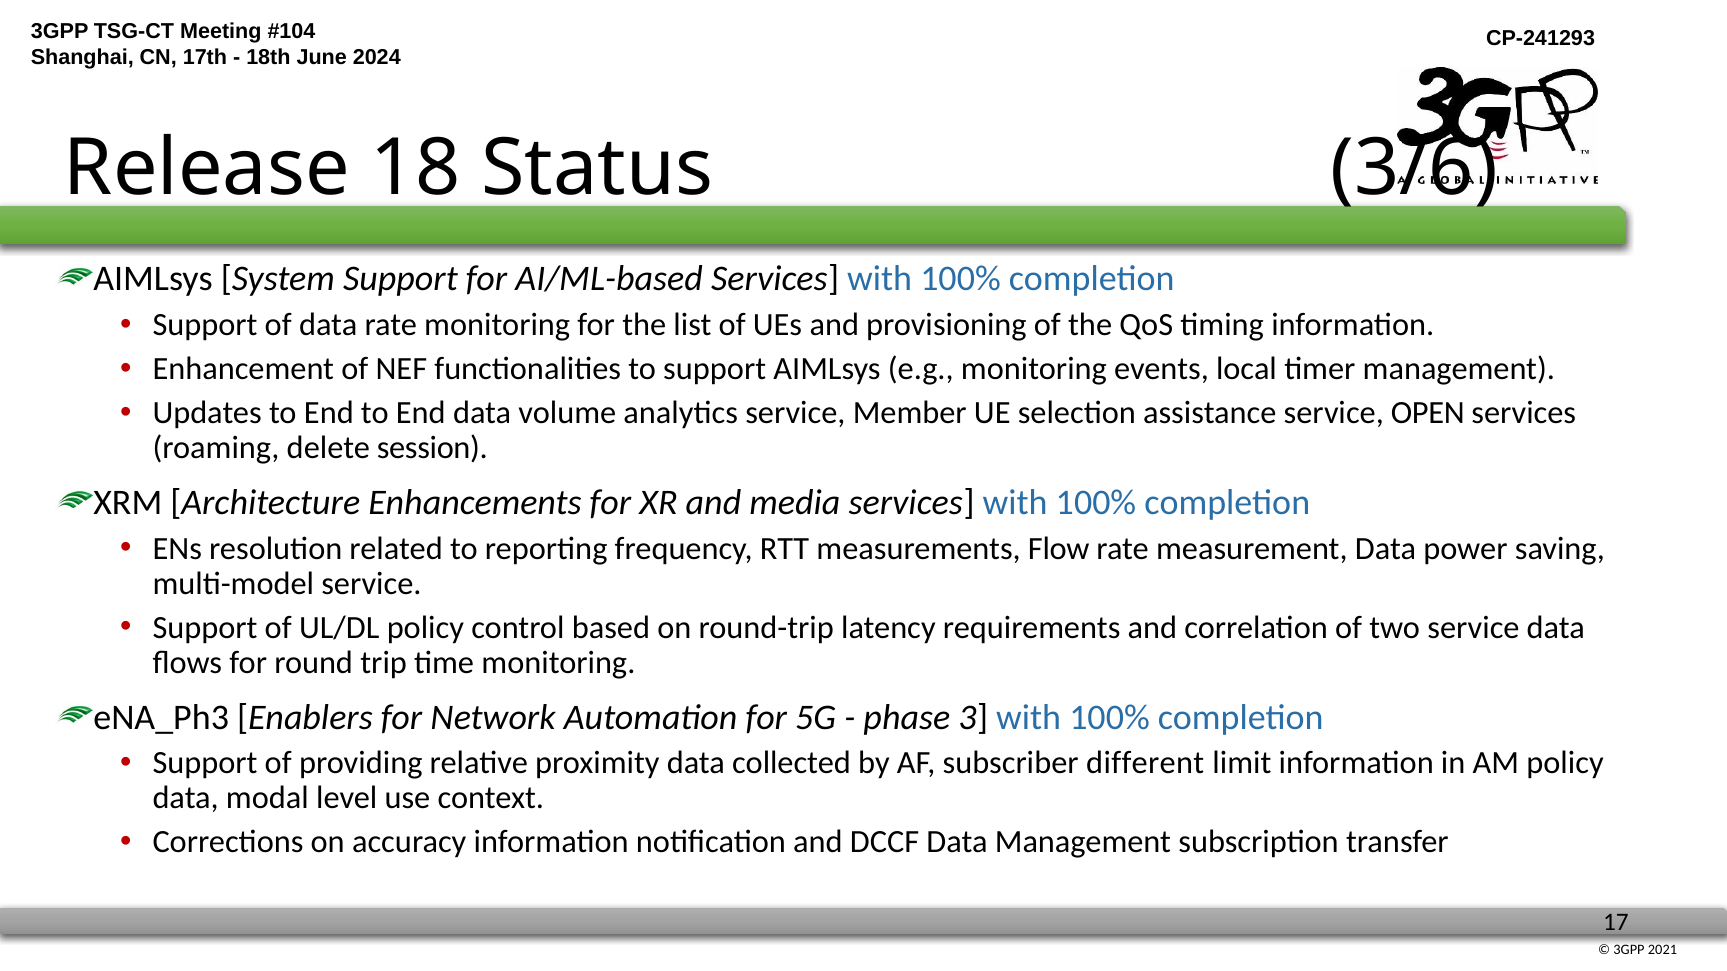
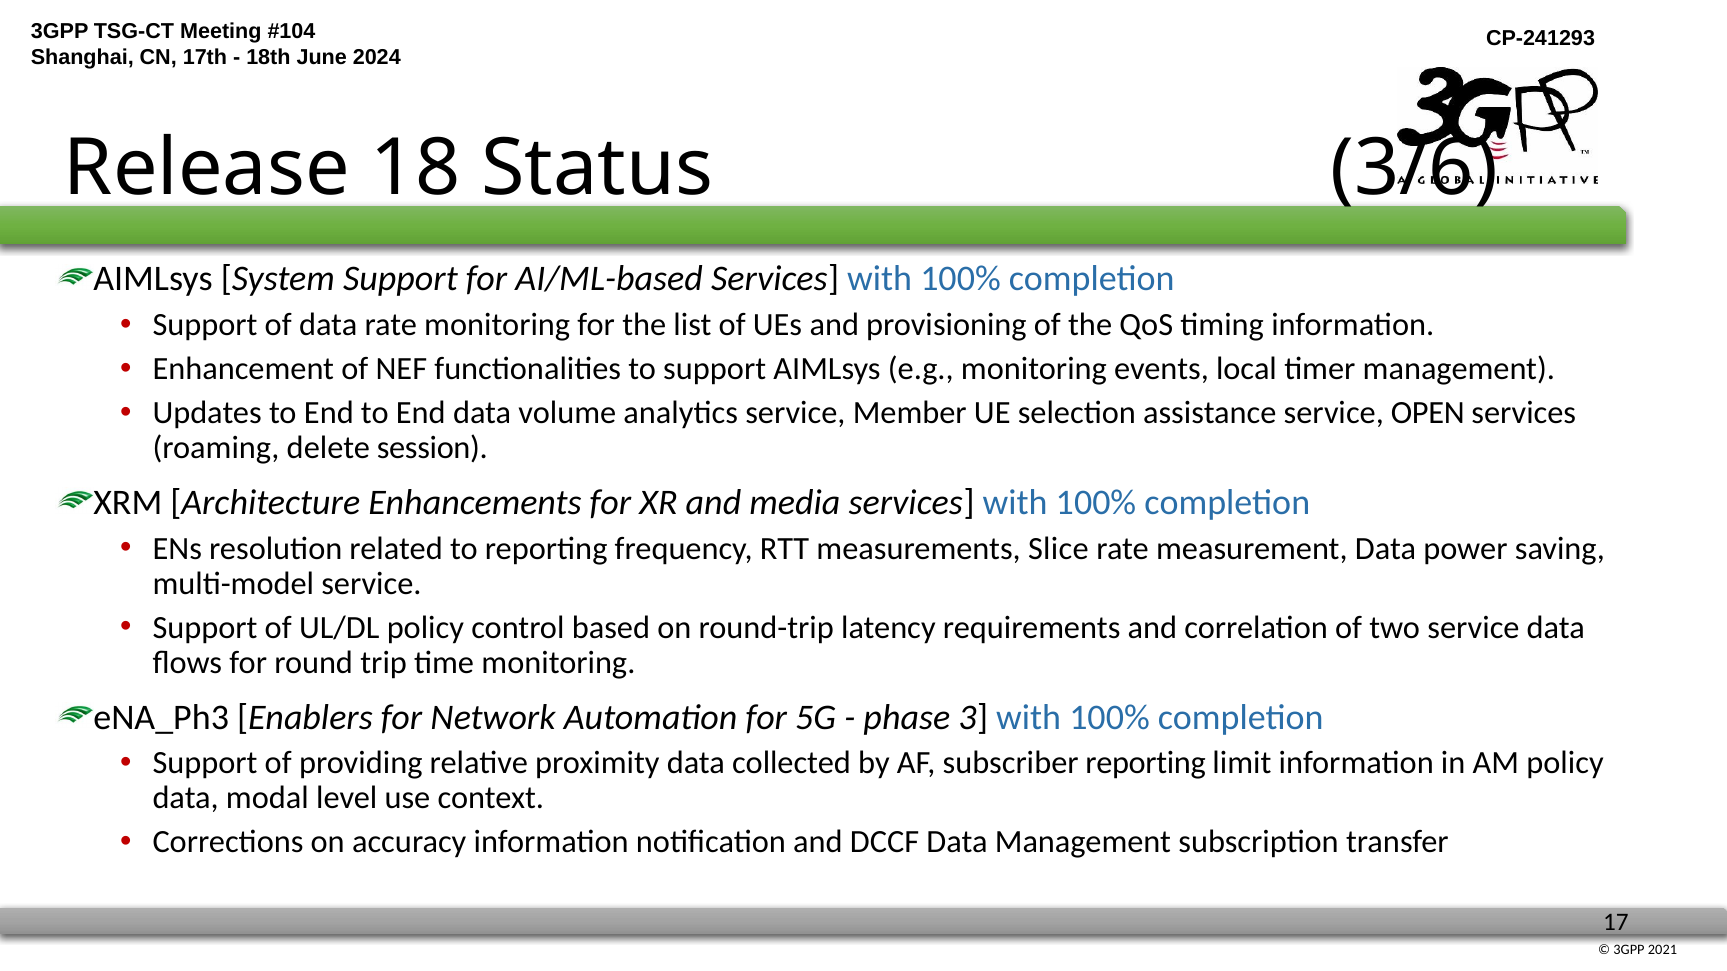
Flow: Flow -> Slice (1058, 549)
subscriber different: different -> reporting (1146, 763)
